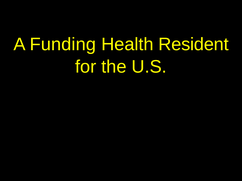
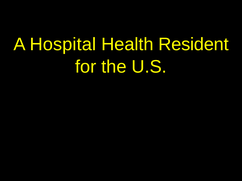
Funding: Funding -> Hospital (63, 44)
